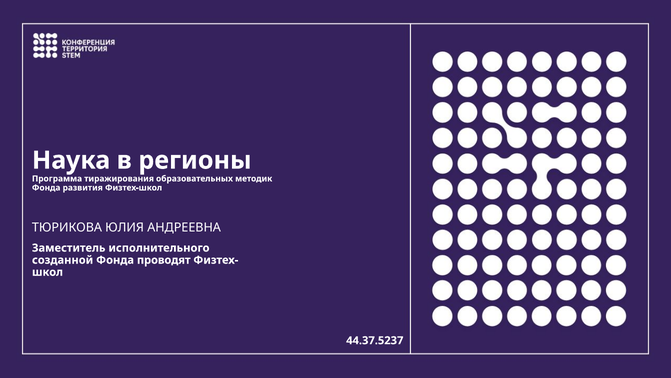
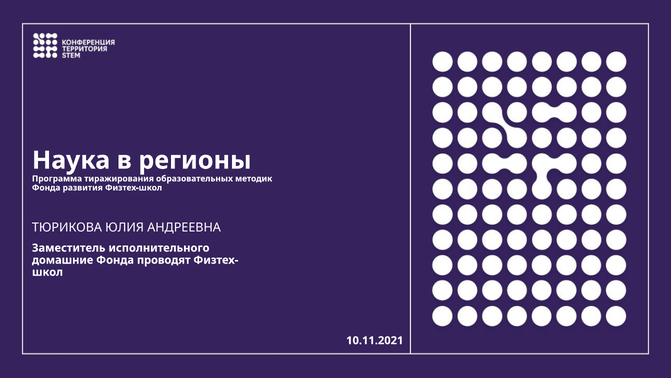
созданной: созданной -> домашние (63, 260)
44.37.5237: 44.37.5237 -> 10.11.2021 (375, 340)
